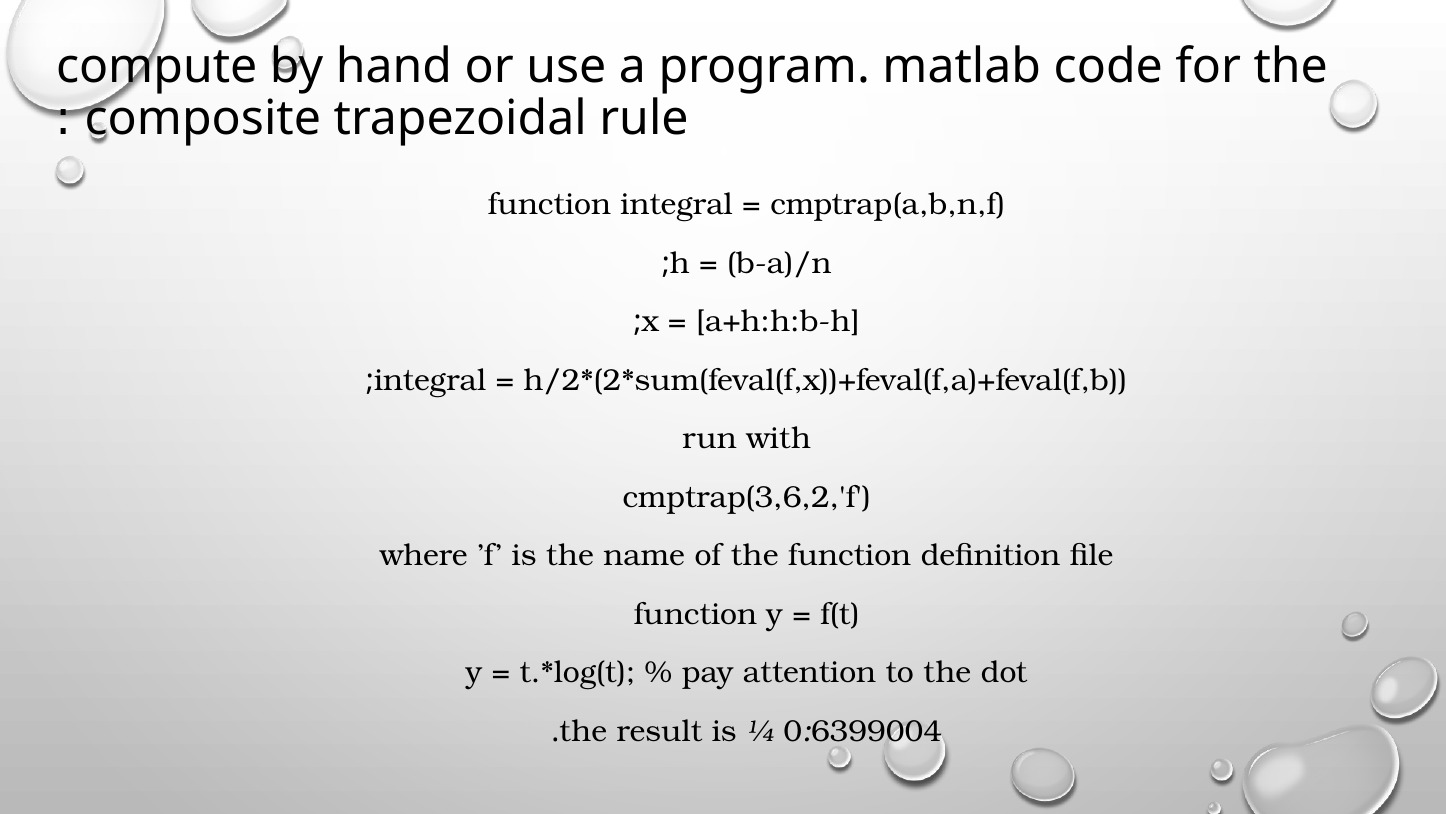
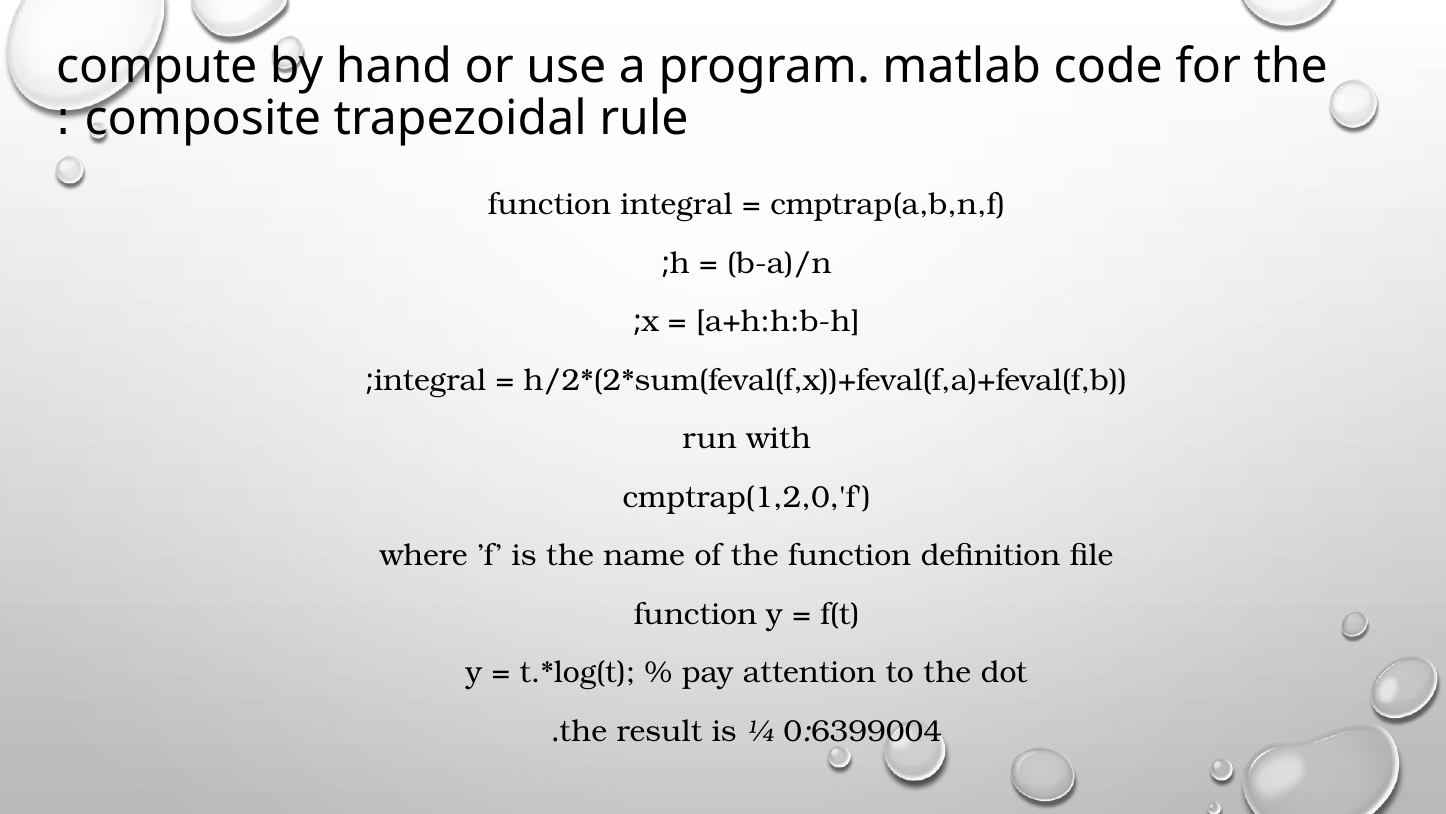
cmptrap(3,6,2,'f: cmptrap(3,6,2,'f -> cmptrap(1,2,0,'f (747, 497)
